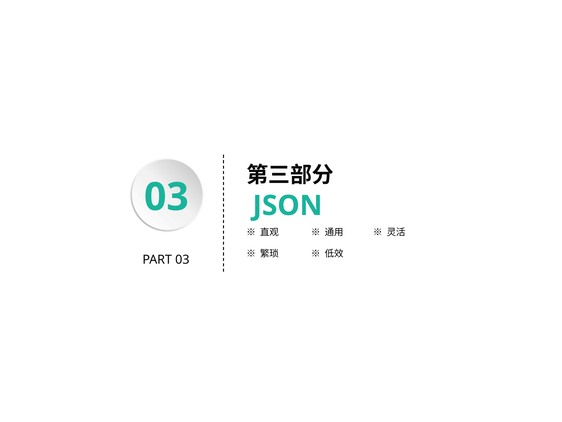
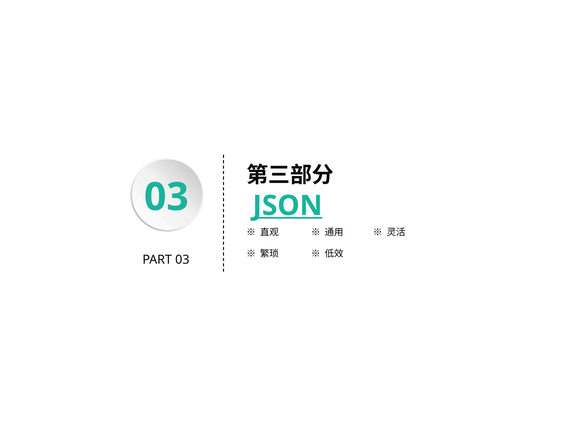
JSON underline: none -> present (288, 205)
